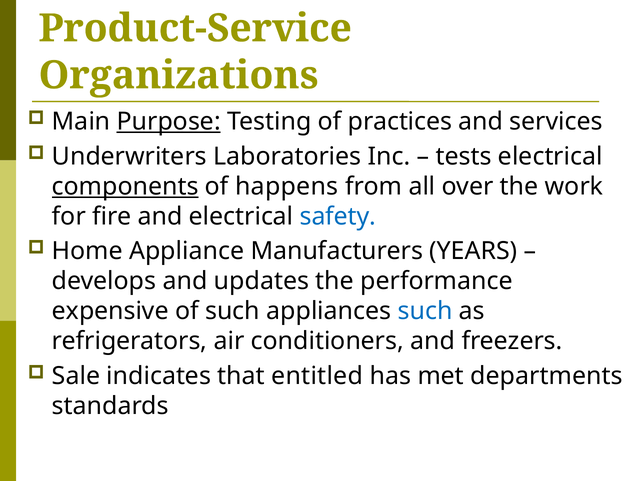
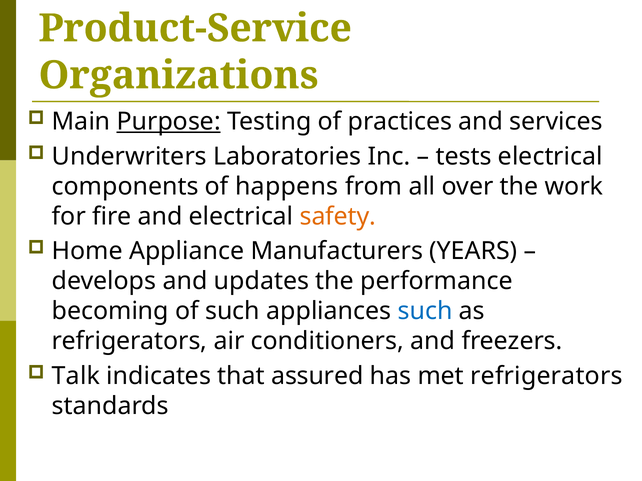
components underline: present -> none (125, 187)
safety colour: blue -> orange (338, 217)
expensive: expensive -> becoming (110, 311)
Sale: Sale -> Talk (76, 376)
entitled: entitled -> assured (317, 376)
met departments: departments -> refrigerators (546, 376)
